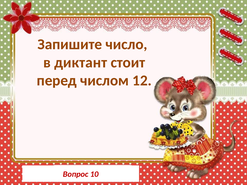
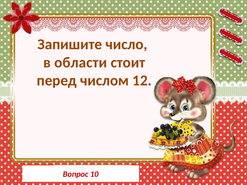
диктант: диктант -> области (81, 63)
